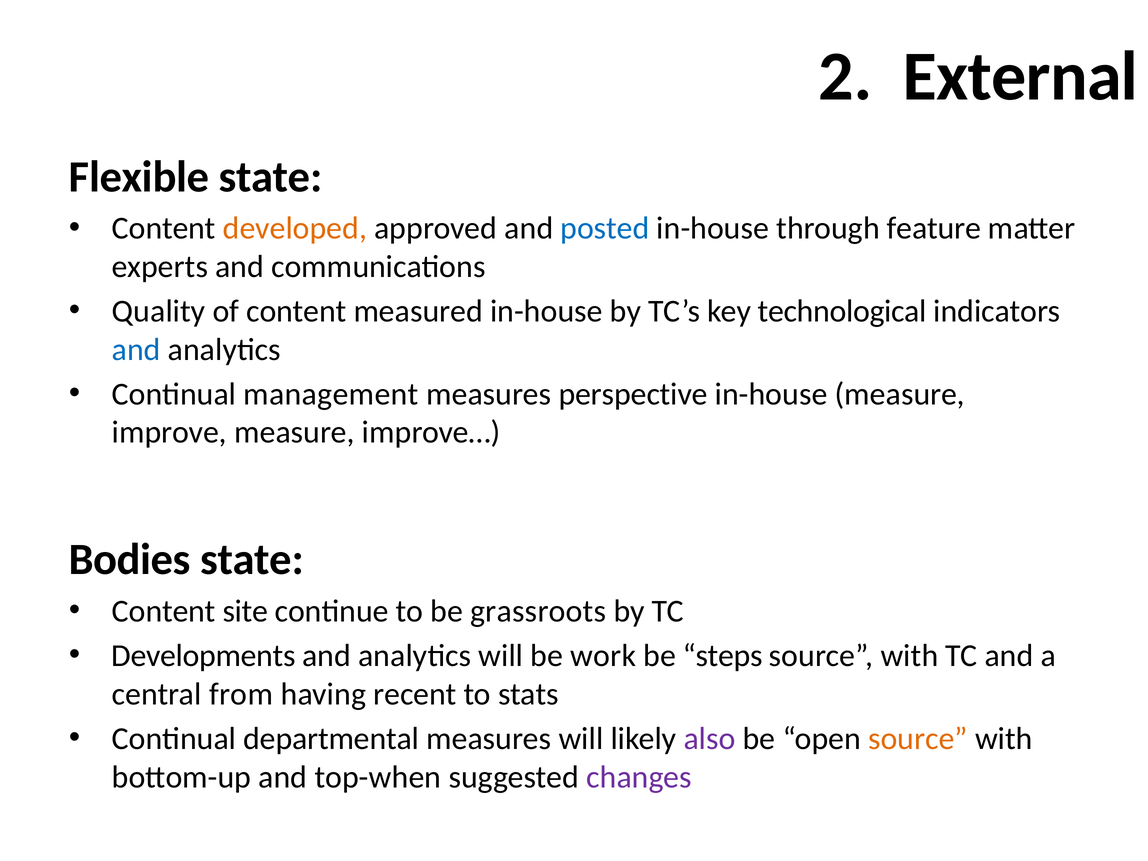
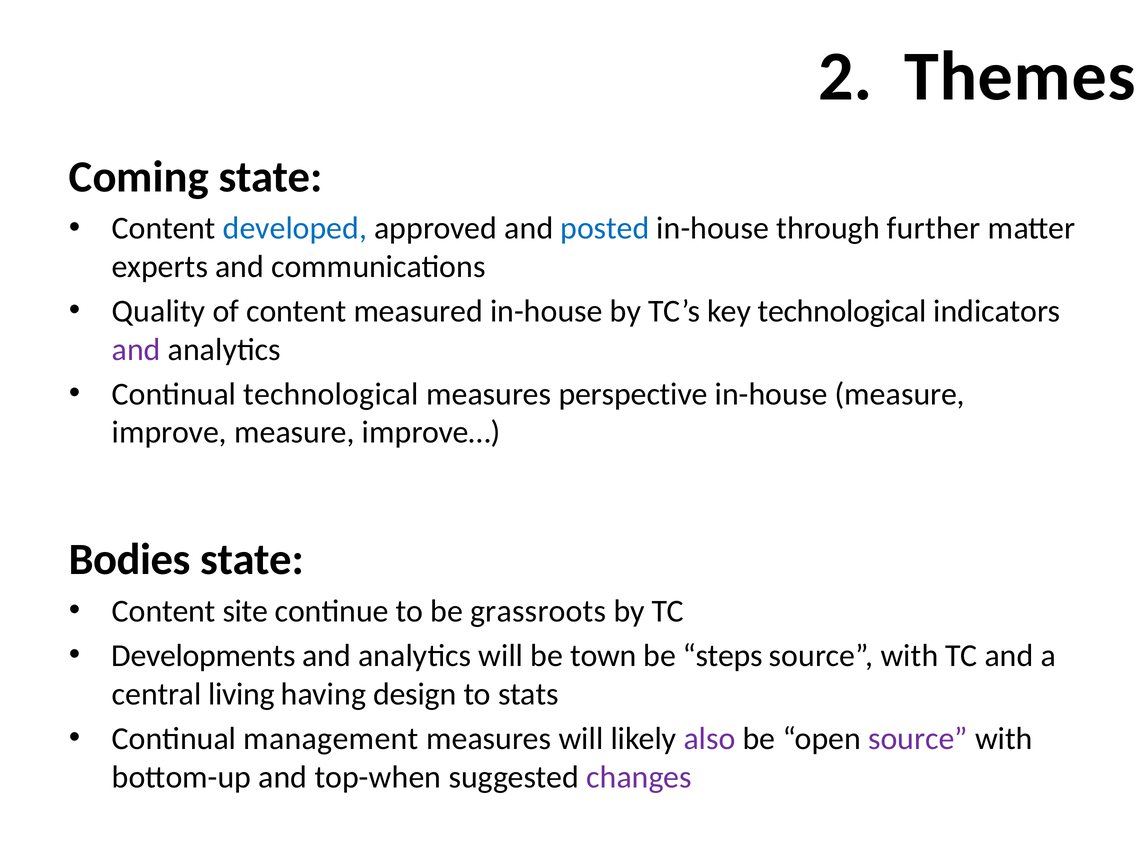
External: External -> Themes (1020, 77)
Flexible: Flexible -> Coming (139, 177)
developed colour: orange -> blue (295, 228)
feature: feature -> further (934, 228)
and colour: blue -> purple (136, 350)
Continual management: management -> technological (331, 394)
work: work -> town (603, 656)
from: from -> living (241, 694)
recent: recent -> design (415, 694)
departmental: departmental -> management (331, 739)
source colour: orange -> purple (918, 739)
